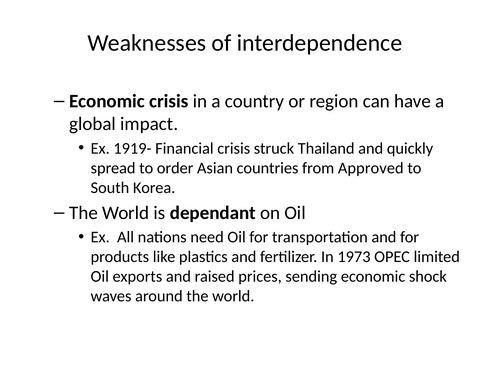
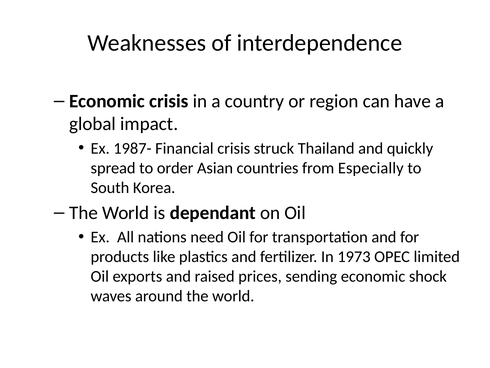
1919-: 1919- -> 1987- (132, 148)
Approved: Approved -> Especially (371, 168)
